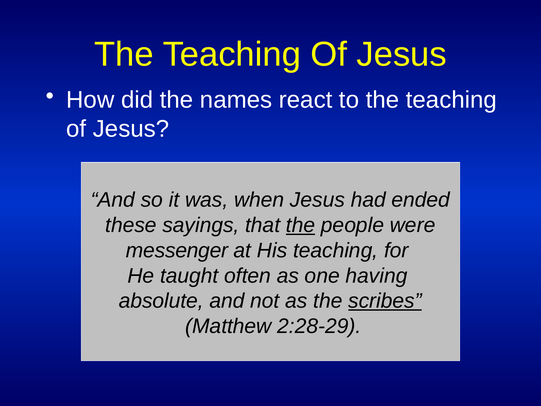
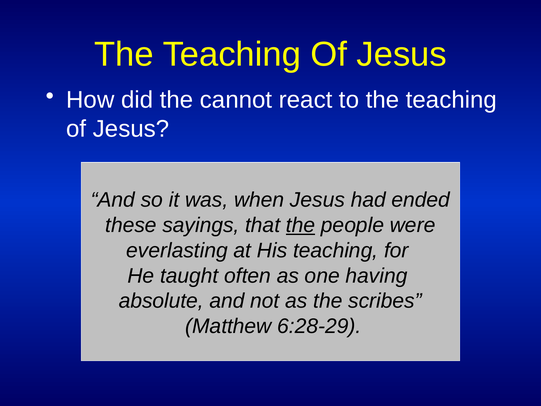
names: names -> cannot (236, 100)
messenger: messenger -> everlasting (177, 250)
scribes underline: present -> none (385, 301)
2:28-29: 2:28-29 -> 6:28-29 (319, 326)
